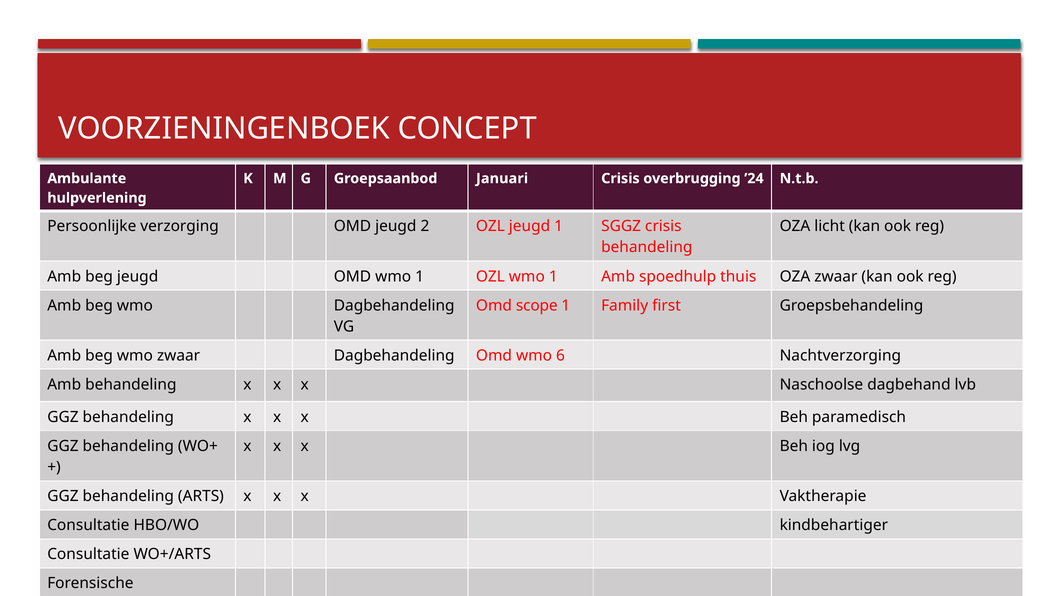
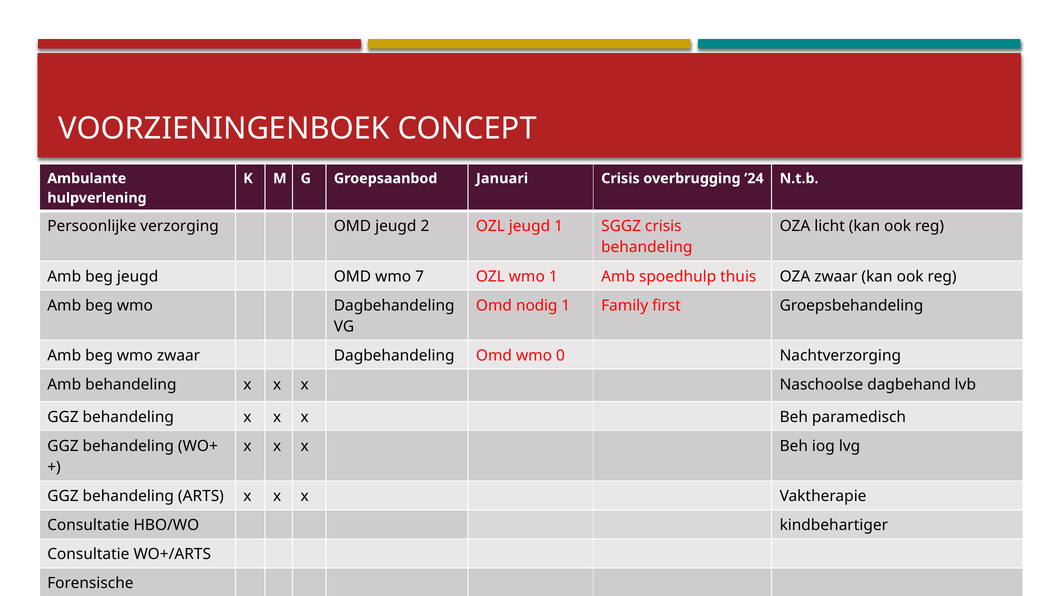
OMD wmo 1: 1 -> 7 (420, 276)
scope: scope -> nodig (537, 305)
6: 6 -> 0 (560, 355)
